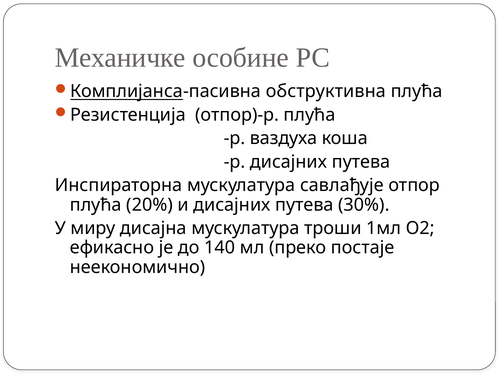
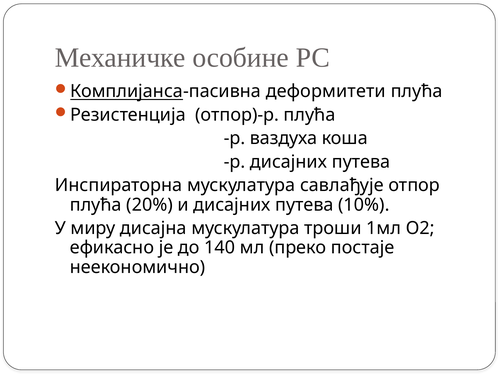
обструктивна: обструктивна -> деформитети (326, 91)
30%: 30% -> 10% (364, 204)
